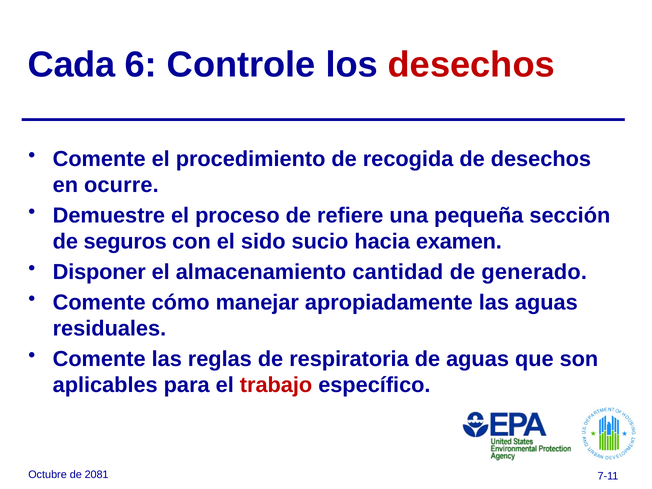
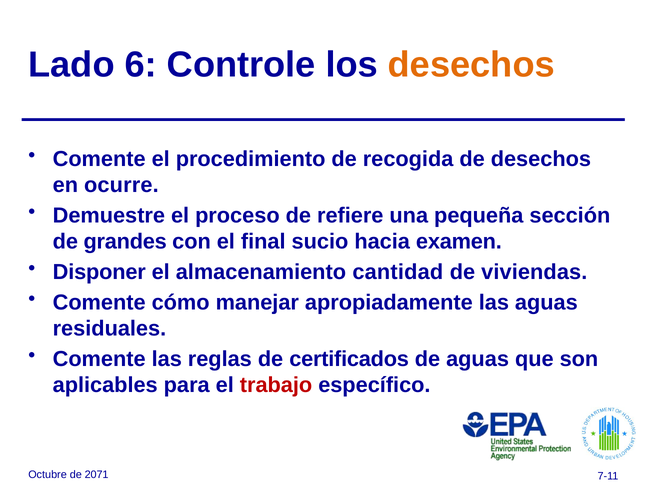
Cada: Cada -> Lado (71, 65)
desechos colour: red -> orange (471, 65)
seguros: seguros -> grandes (125, 242)
sido: sido -> final (263, 242)
generado: generado -> viviendas (534, 272)
respiratoria: respiratoria -> certificados (349, 359)
2081: 2081 -> 2071 (97, 475)
